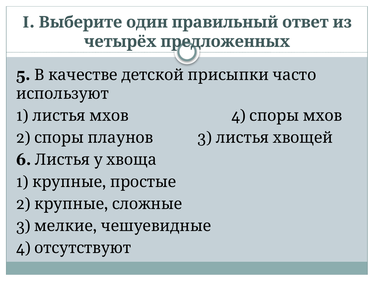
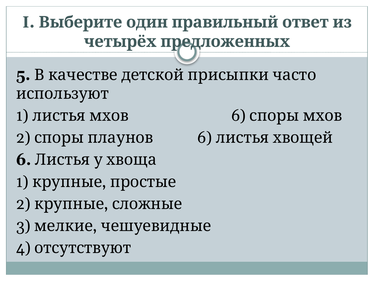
4: 4 -> 6 (239, 115)
3: 3 -> 6 (205, 137)
